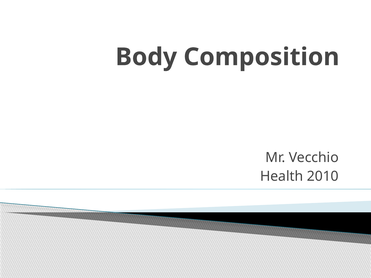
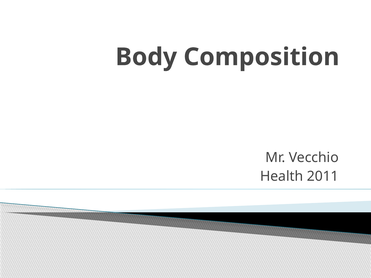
2010: 2010 -> 2011 (323, 176)
